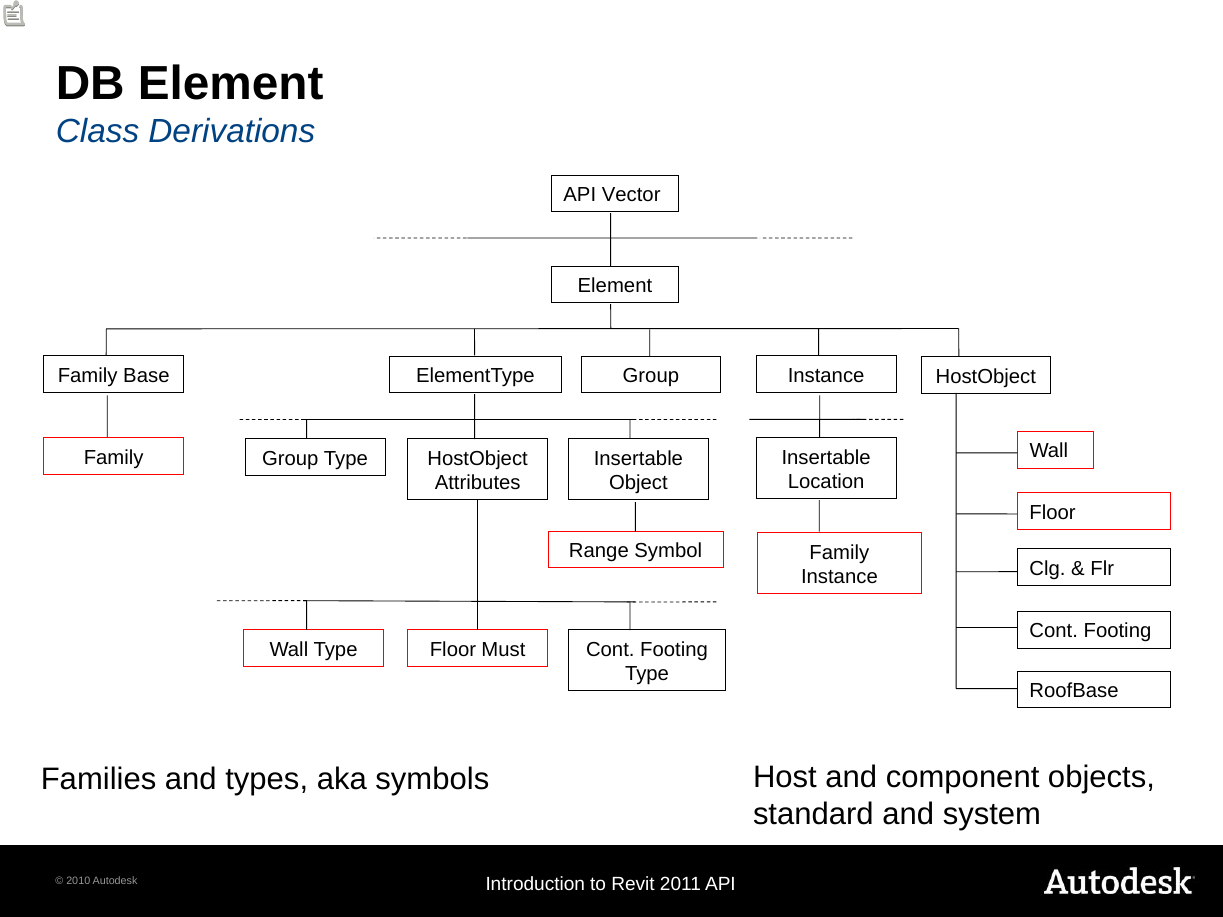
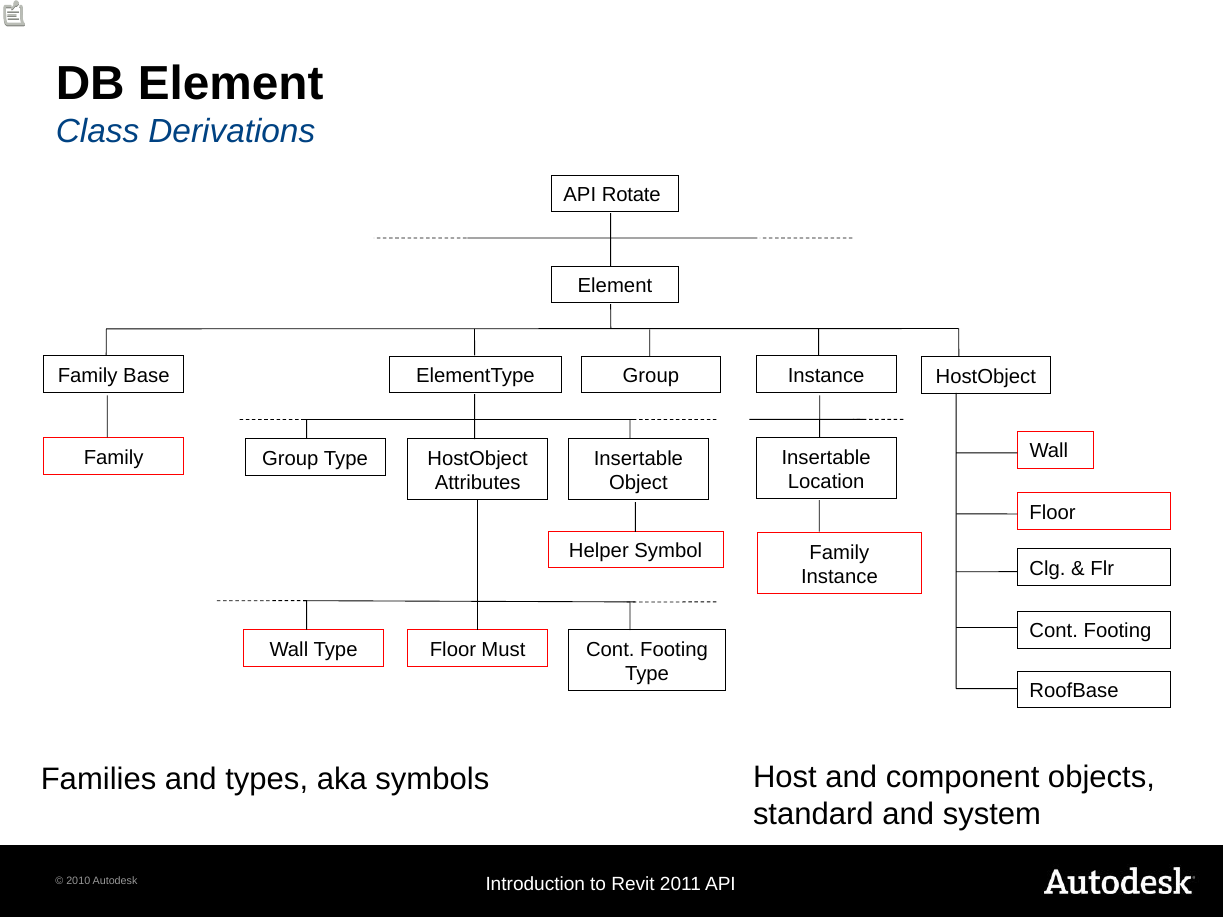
Vector: Vector -> Rotate (631, 195)
Range: Range -> Helper (599, 551)
